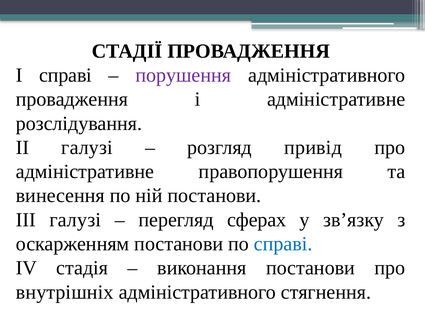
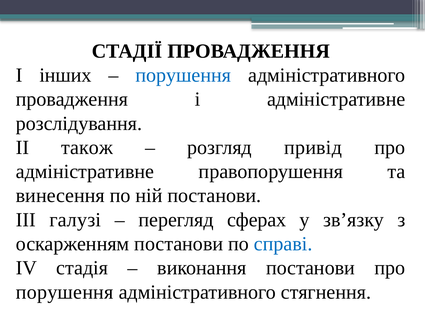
І справі: справі -> інших (66, 75)
порушення colour: purple -> blue (183, 75)
ІІ галузі: галузі -> також (87, 147)
внутрішніх: внутрішніх -> порушення (65, 292)
